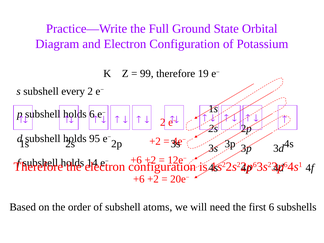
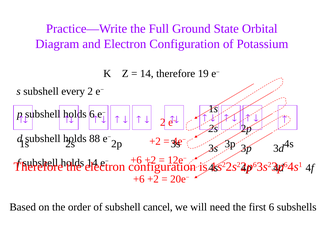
99: 99 -> 14 (147, 74)
95: 95 -> 88 (95, 138)
atoms: atoms -> cancel (158, 207)
